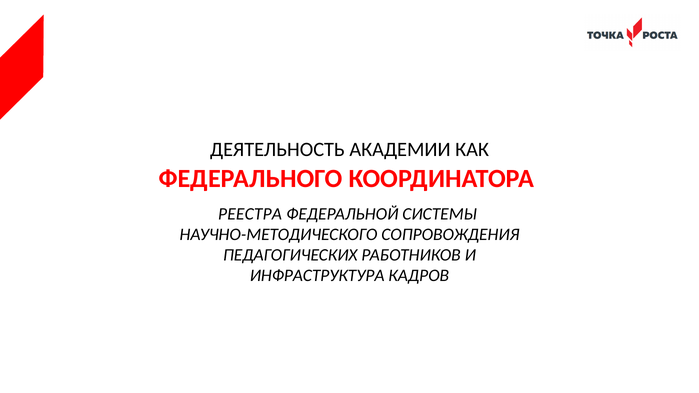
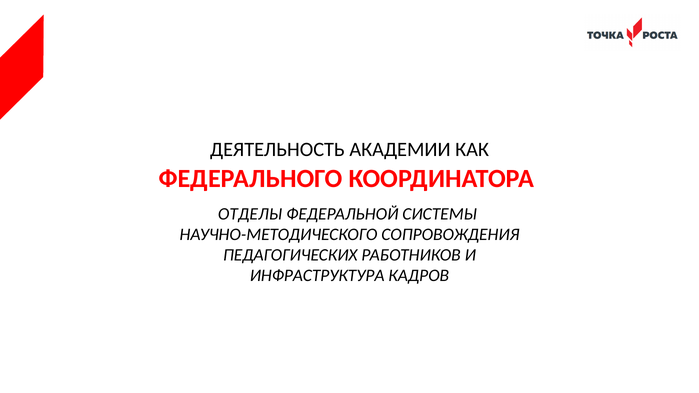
РЕЕСТРА: РЕЕСТРА -> ОТДЕЛЫ (250, 214)
